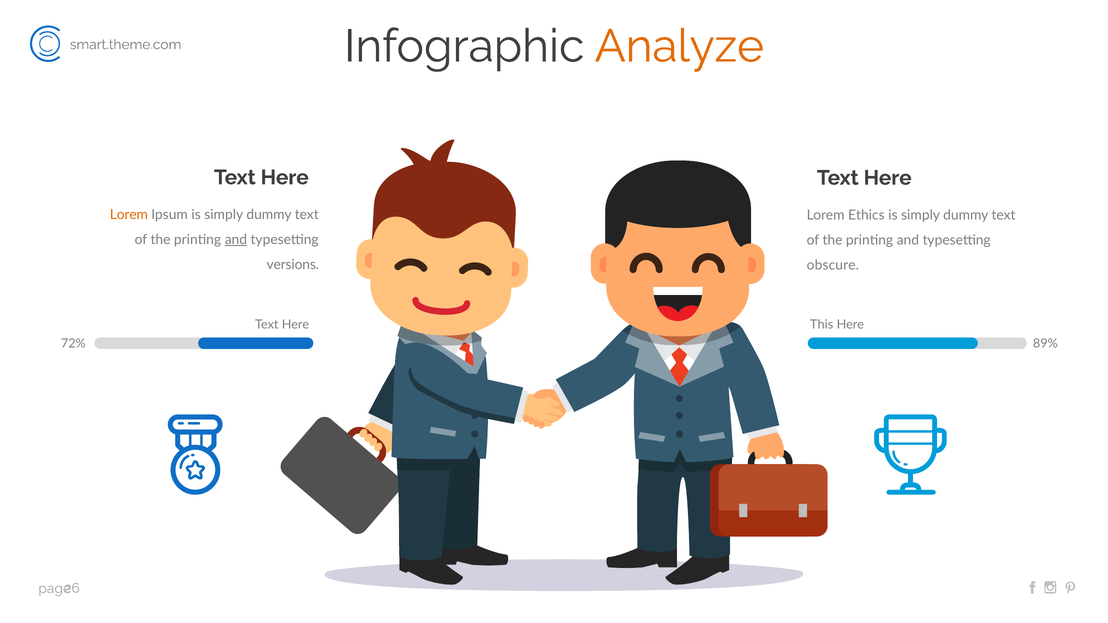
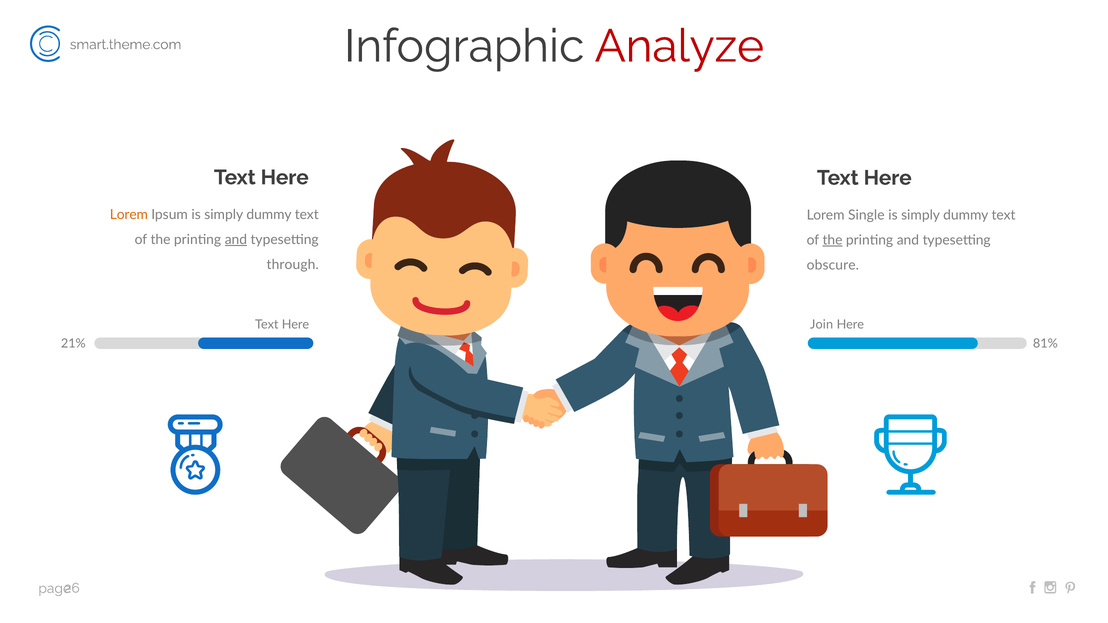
Analyze colour: orange -> red (679, 46)
Ethics: Ethics -> Single (866, 215)
the underline: none -> present (833, 240)
versions: versions -> through (293, 265)
This: This -> Join (822, 325)
72%: 72% -> 21% (73, 344)
89%: 89% -> 81% (1045, 344)
